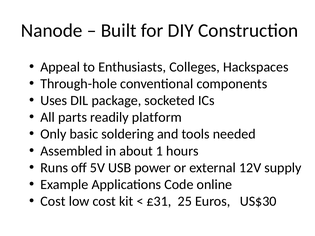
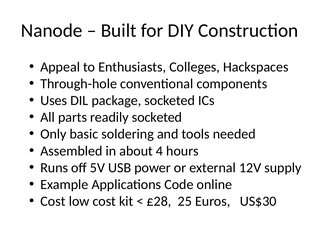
readily platform: platform -> socketed (157, 117)
1: 1 -> 4 (160, 151)
£31: £31 -> £28 (159, 201)
